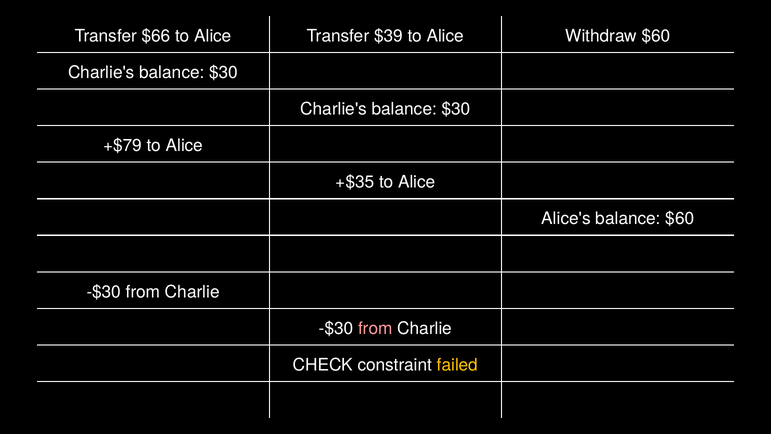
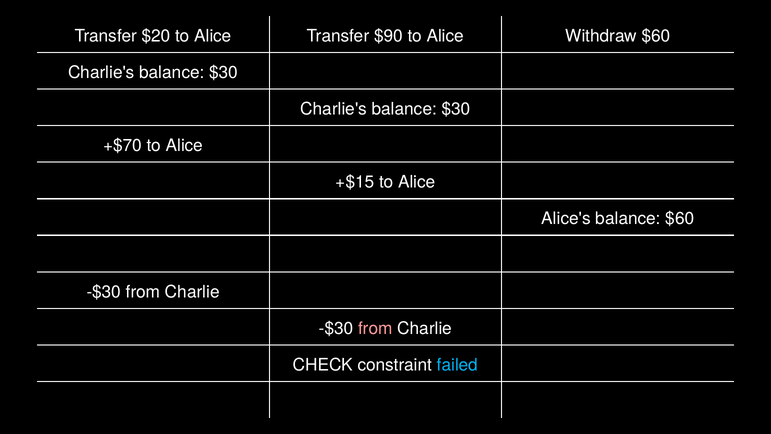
$66: $66 -> $20 (156, 36)
$39: $39 -> $90 (388, 36)
+$79: +$79 -> +$70 (123, 146)
+$35: +$35 -> +$15 (355, 182)
failed colour: yellow -> light blue (458, 365)
